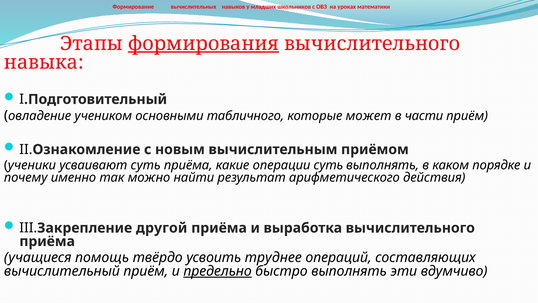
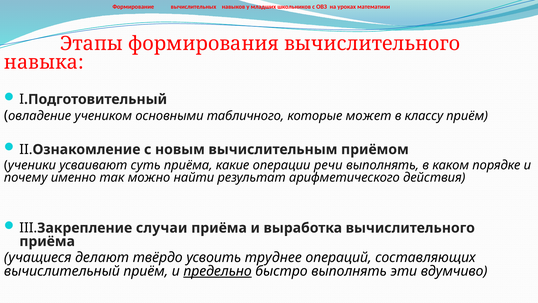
формирования underline: present -> none (204, 44)
части: части -> классу (424, 116)
операции суть: суть -> речи (328, 165)
другой: другой -> случаи (162, 228)
помощь: помощь -> делают (102, 257)
